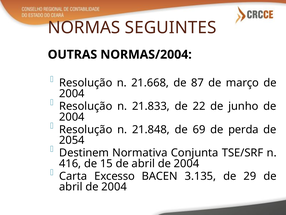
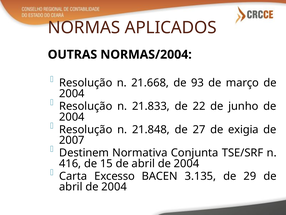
SEGUINTES: SEGUINTES -> APLICADOS (171, 28)
87: 87 -> 93 (197, 83)
69: 69 -> 27 (199, 129)
perda: perda -> exigia (243, 129)
2054: 2054 -> 2007 (72, 140)
